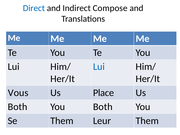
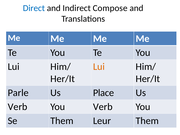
Lui colour: blue -> orange (99, 67)
Vous: Vous -> Parle (18, 93)
Both: Both -> Verb (18, 107)
You Both: Both -> Verb (103, 107)
